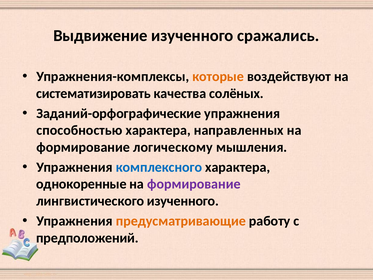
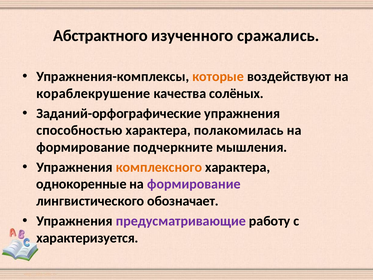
Выдвижение: Выдвижение -> Абстрактного (100, 36)
систематизировать: систематизировать -> кораблекрушение (93, 93)
направленных: направленных -> полакомилась (239, 130)
логическому: логическому -> подчеркните (173, 147)
комплексного colour: blue -> orange (159, 167)
лингвистического изученного: изученного -> обозначает (183, 201)
предусматривающие colour: orange -> purple (181, 221)
предположений: предположений -> характеризуется (87, 238)
